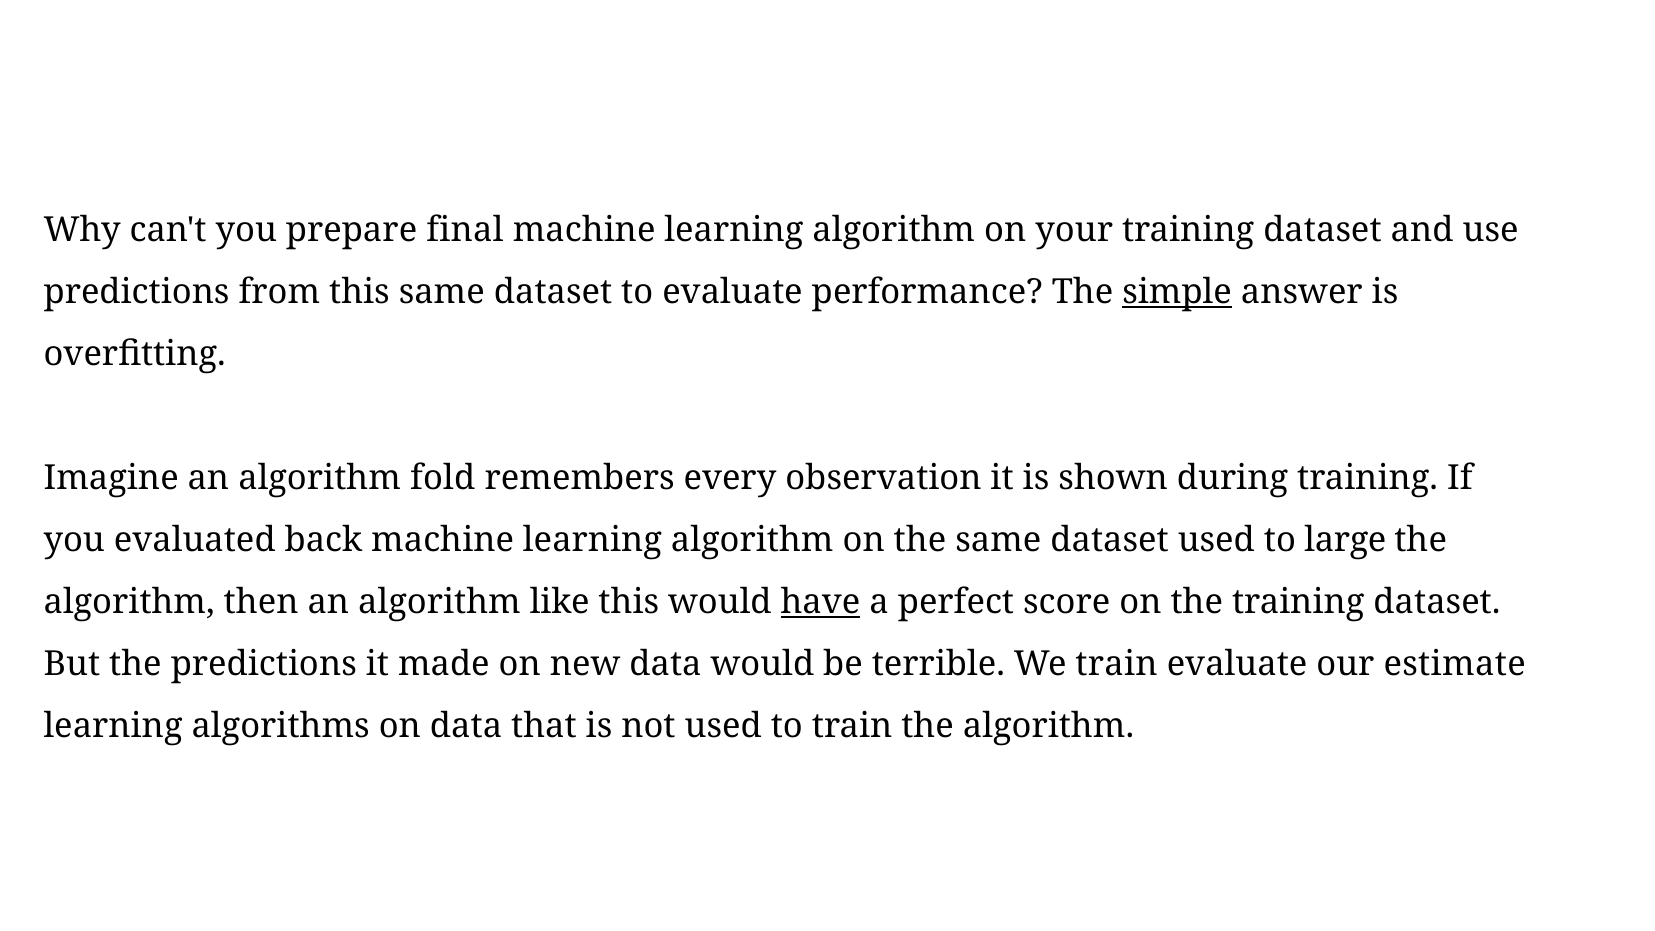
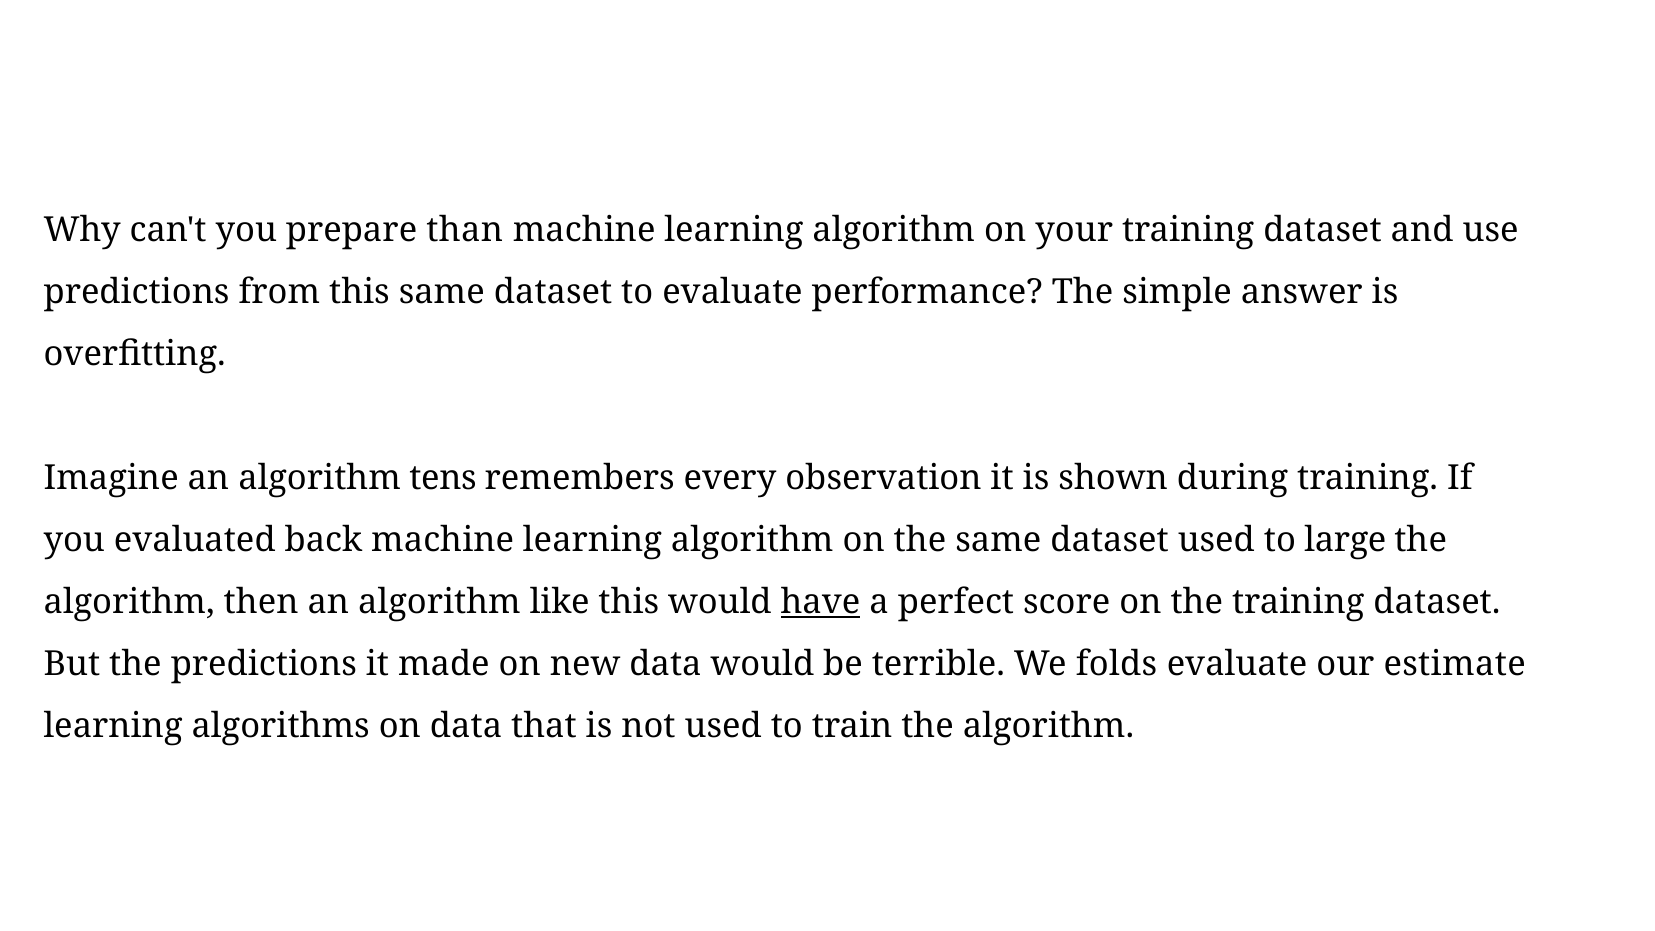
final: final -> than (465, 230)
simple underline: present -> none (1177, 292)
fold: fold -> tens (443, 478)
We train: train -> folds (1117, 664)
